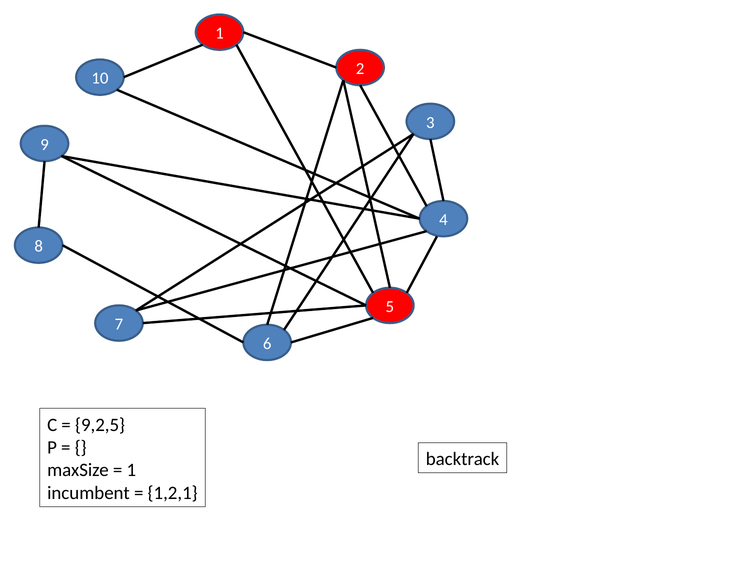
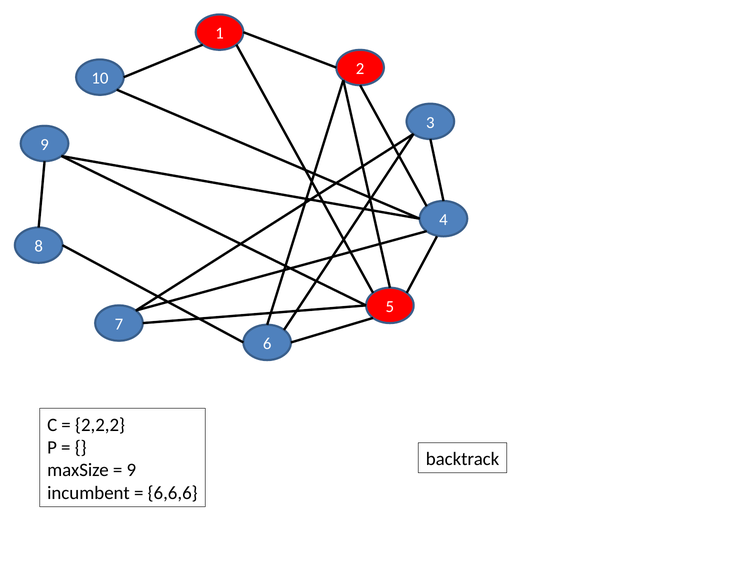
9,2,5: 9,2,5 -> 2,2,2 (100, 425)
1: 1 -> 9 (131, 470)
1,2,1: 1,2,1 -> 6,6,6 (173, 493)
